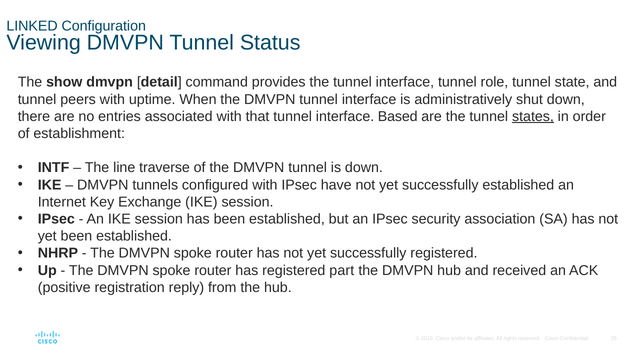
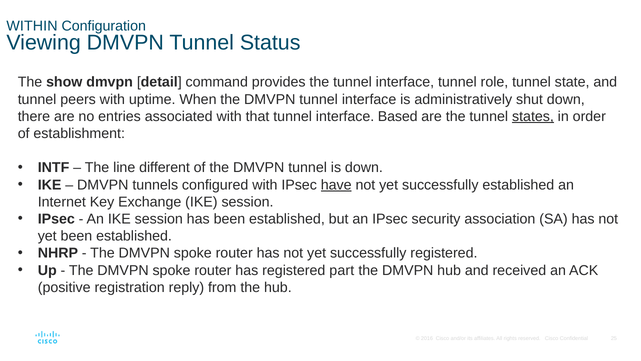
LINKED: LINKED -> WITHIN (32, 26)
traverse: traverse -> different (165, 168)
have underline: none -> present (336, 185)
